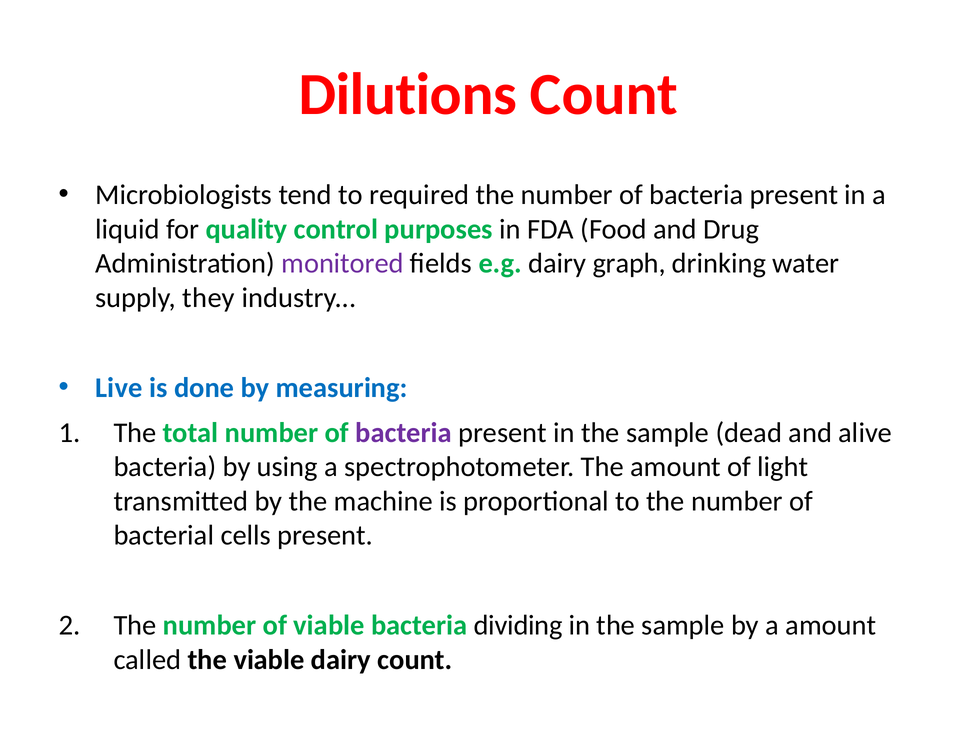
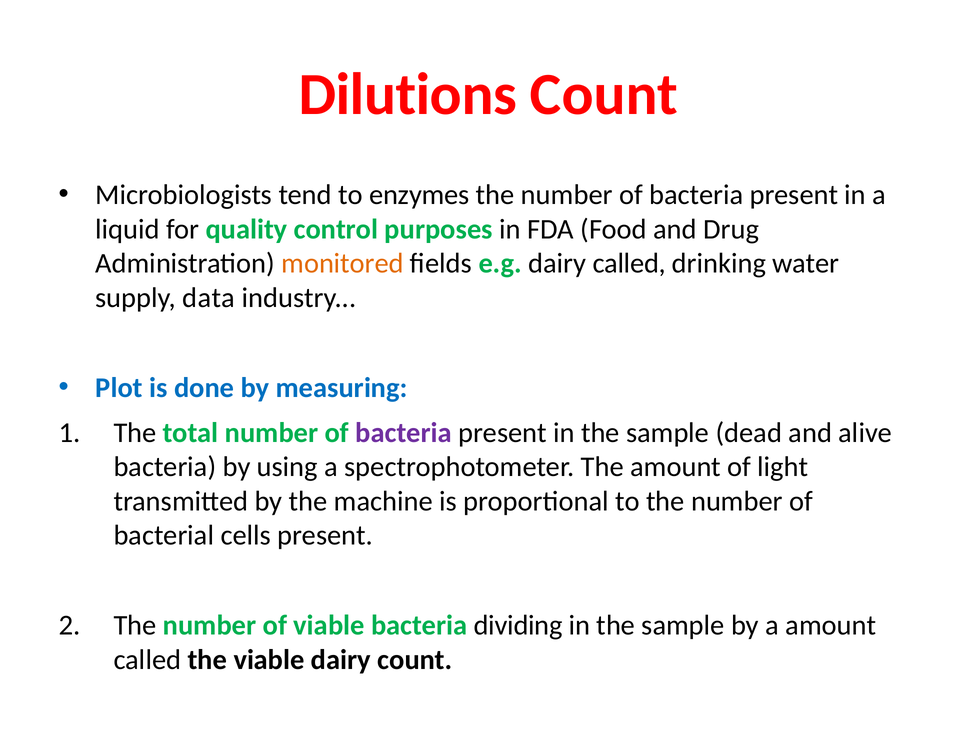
required: required -> enzymes (419, 195)
monitored colour: purple -> orange (343, 263)
dairy graph: graph -> called (629, 263)
they: they -> data (209, 298)
Live: Live -> Plot (119, 388)
